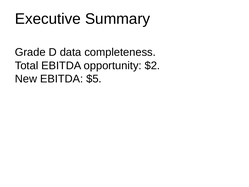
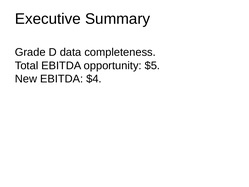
$2: $2 -> $5 (152, 65)
$5: $5 -> $4 (94, 79)
